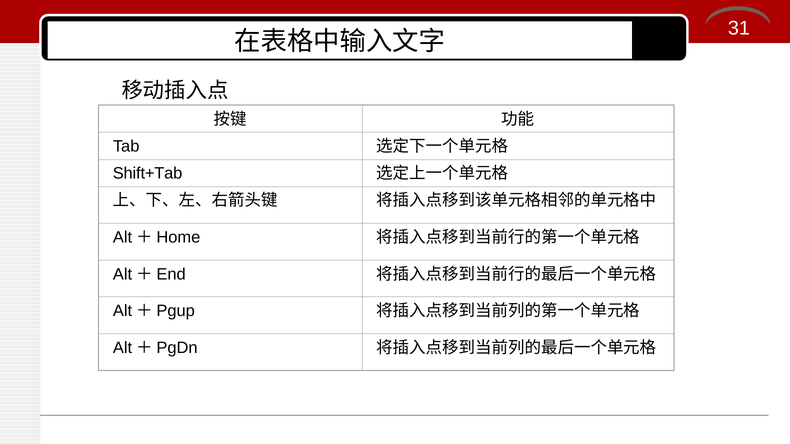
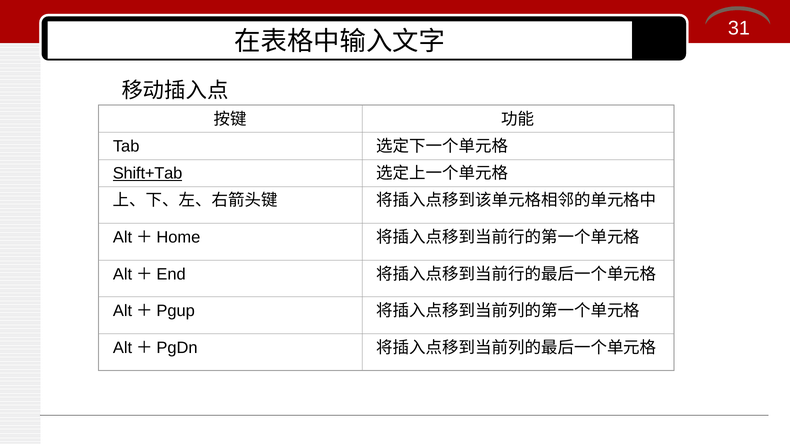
Shift+Tab underline: none -> present (148, 174)
